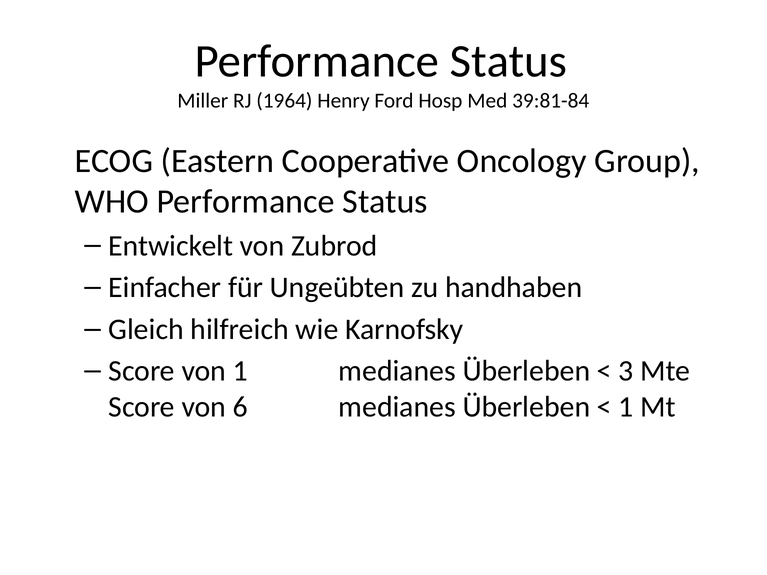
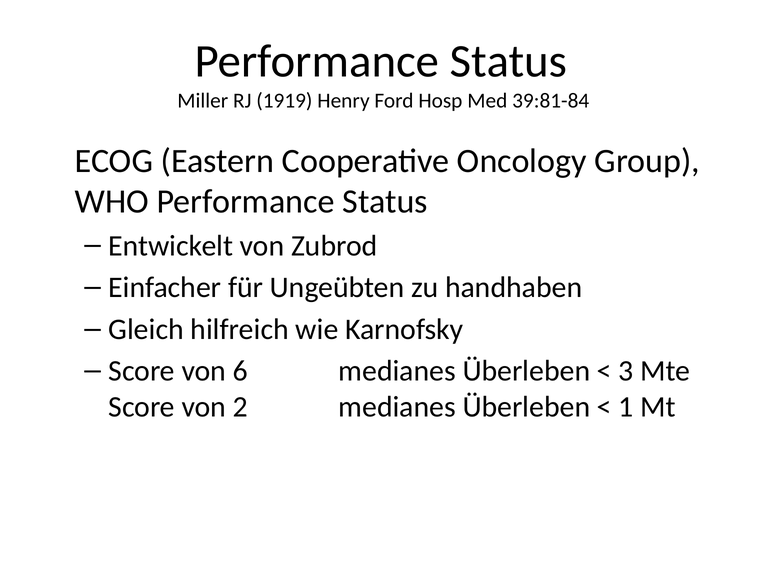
1964: 1964 -> 1919 (284, 101)
von 1: 1 -> 6 (240, 371)
6: 6 -> 2 (240, 407)
